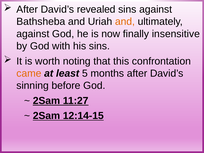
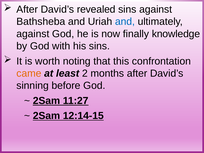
and colour: orange -> blue (125, 22)
insensitive: insensitive -> knowledge (176, 34)
5: 5 -> 2 (85, 73)
